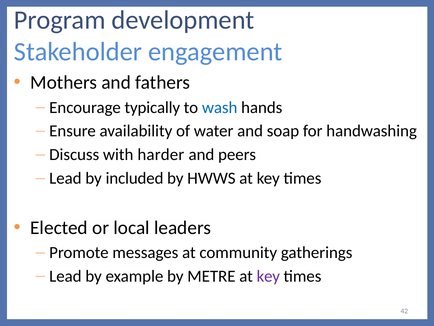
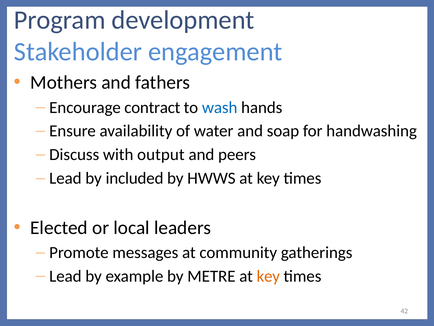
typically: typically -> contract (152, 107)
harder: harder -> output (161, 154)
key colour: purple -> orange (268, 276)
